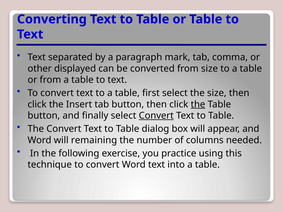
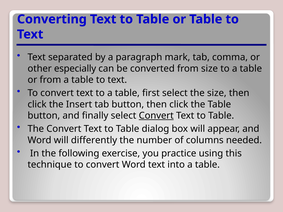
displayed: displayed -> especially (75, 69)
the underline: present -> none (198, 104)
remaining: remaining -> differently (94, 140)
